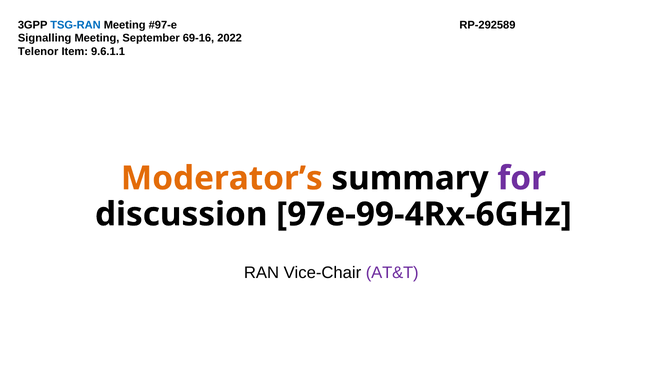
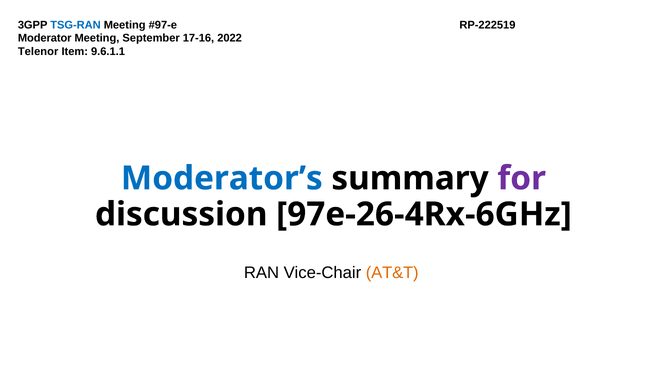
RP-292589: RP-292589 -> RP-222519 (487, 25)
Signalling: Signalling -> Moderator (45, 38)
69-16: 69-16 -> 17-16 (198, 38)
Moderator’s colour: orange -> blue (222, 178)
97e-99-4Rx-6GHz: 97e-99-4Rx-6GHz -> 97e-26-4Rx-6GHz (424, 214)
AT&T colour: purple -> orange (392, 273)
